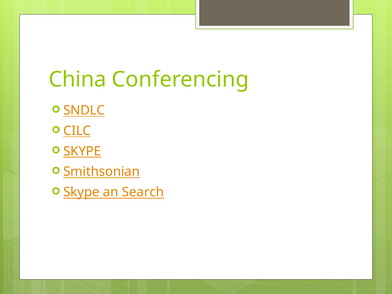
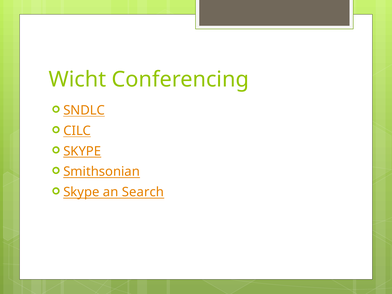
China: China -> Wicht (77, 80)
